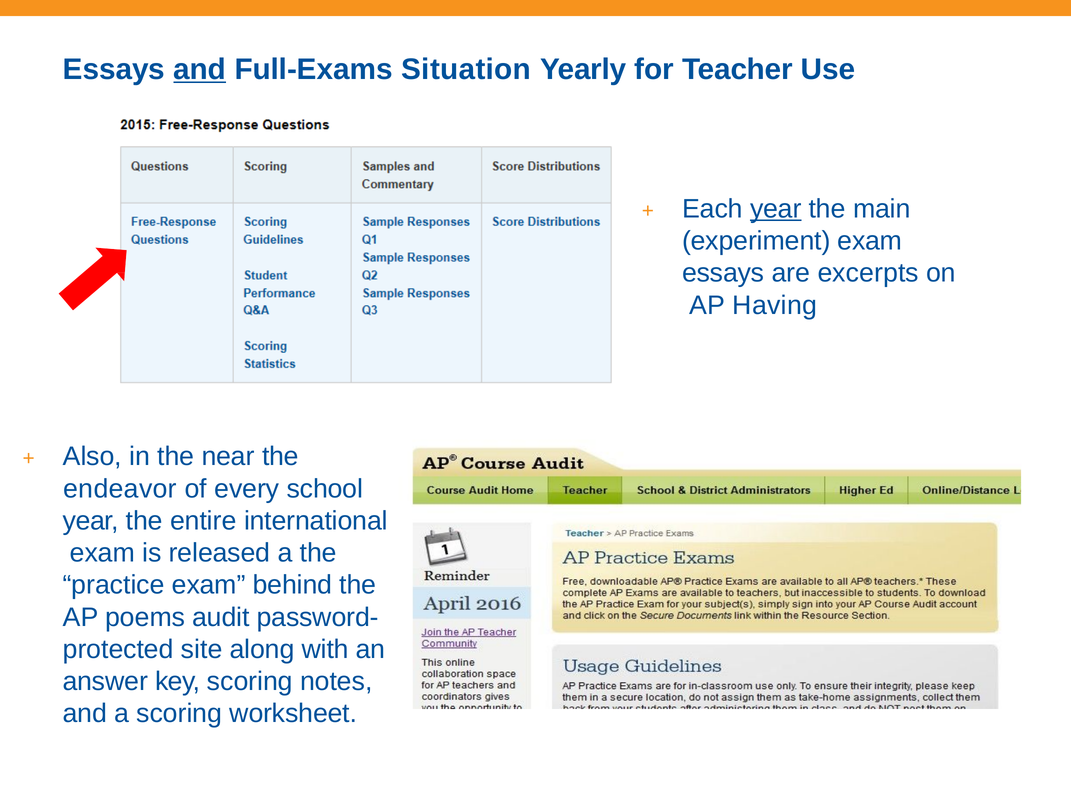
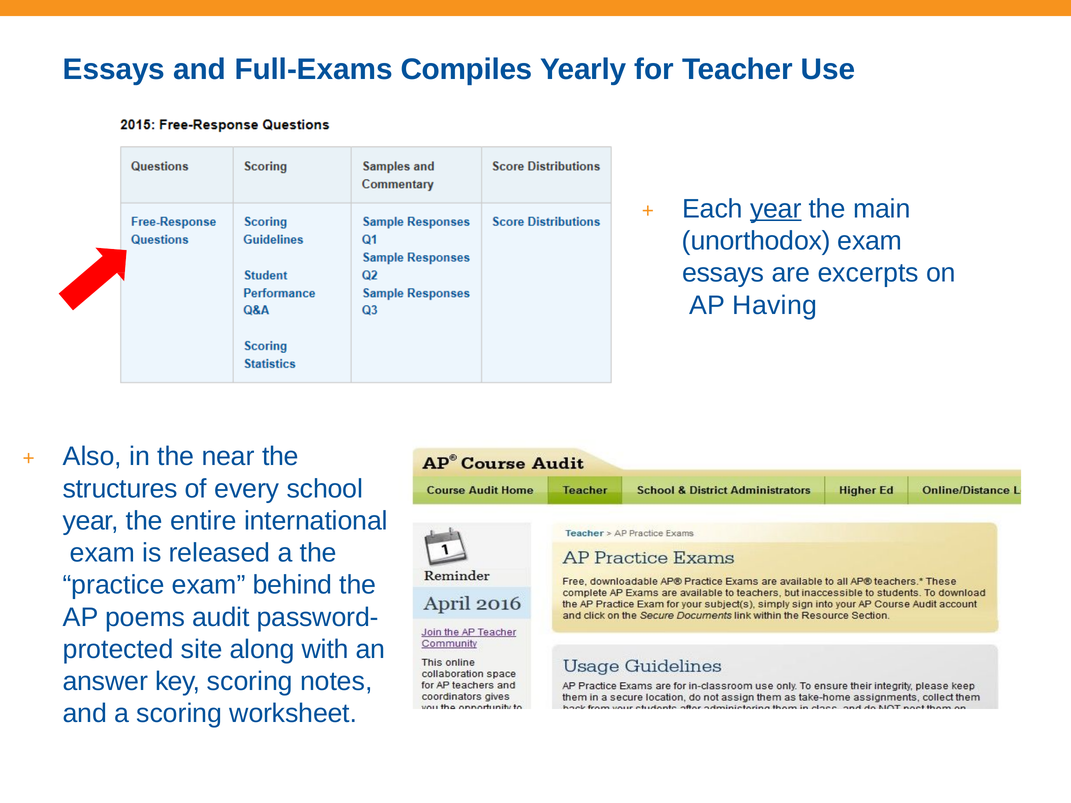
and underline: present -> none (200, 69)
Situation: Situation -> Compiles (466, 69)
experiment: experiment -> unorthodox (756, 241)
endeavor: endeavor -> structures (120, 489)
